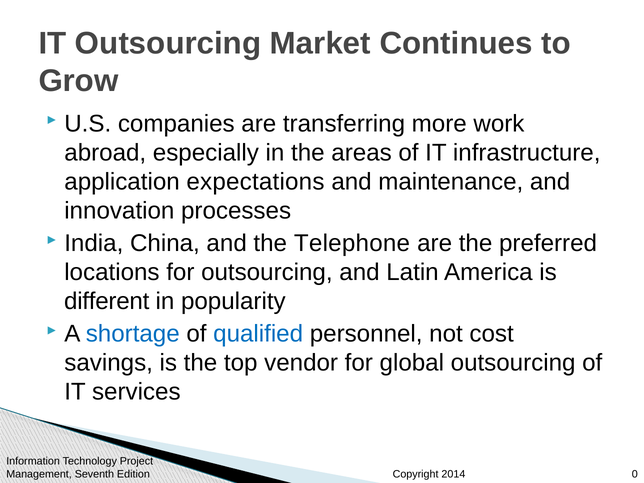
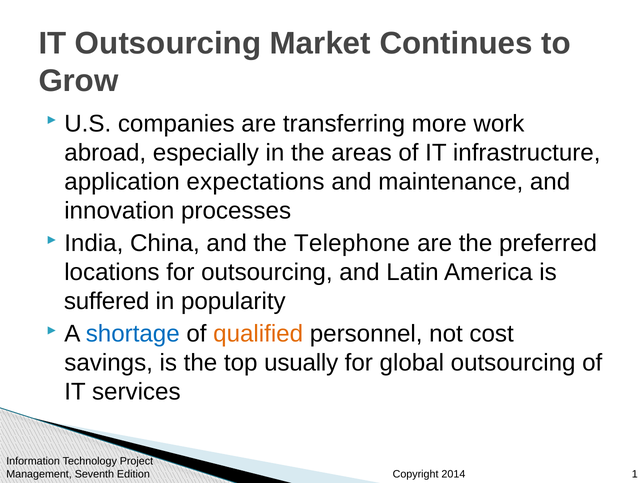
different: different -> suffered (107, 301)
qualified colour: blue -> orange (258, 334)
vendor: vendor -> usually (301, 363)
0: 0 -> 1 (635, 474)
